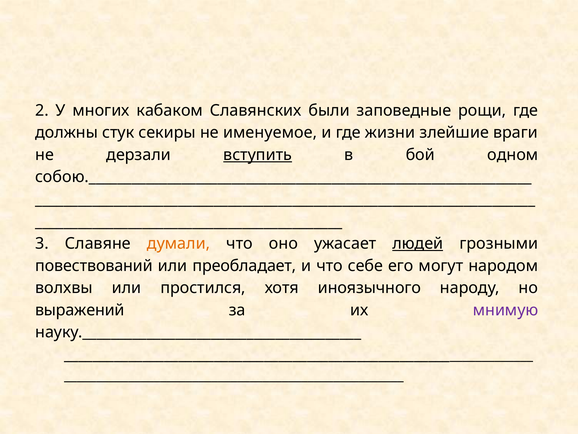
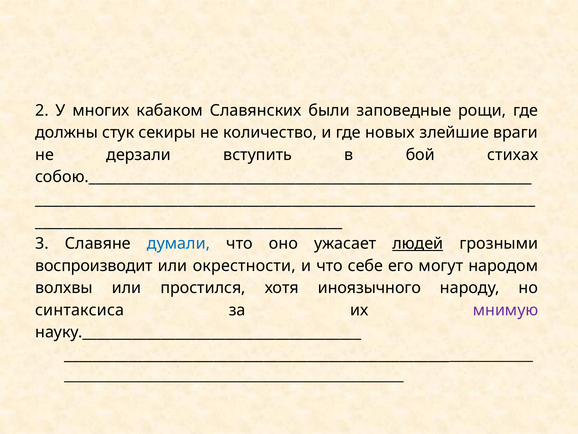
именуемое: именуемое -> количество (270, 132)
жизни: жизни -> новых (390, 132)
вступить underline: present -> none (258, 155)
одном: одном -> стихах (513, 155)
думали colour: orange -> blue (178, 243)
повествований: повествований -> воспроизводит (94, 265)
преобладает: преобладает -> окрестности (244, 265)
выражений: выражений -> синтаксиса (80, 310)
